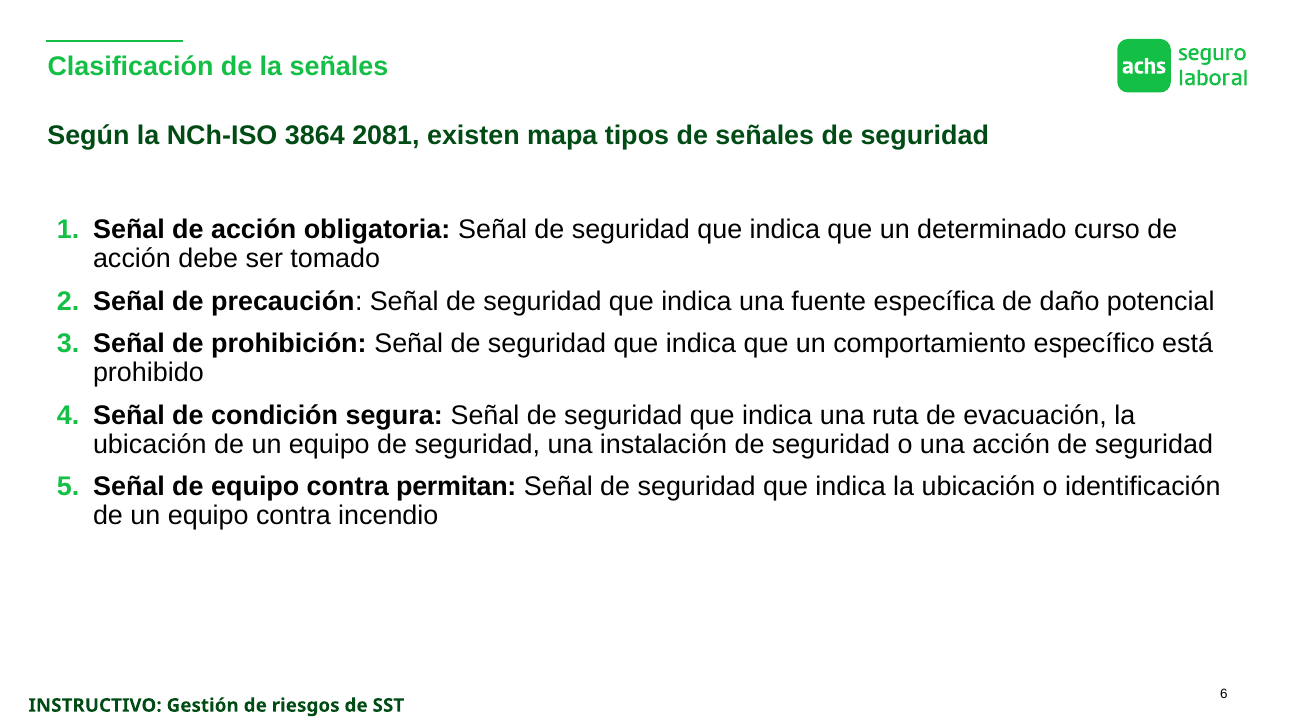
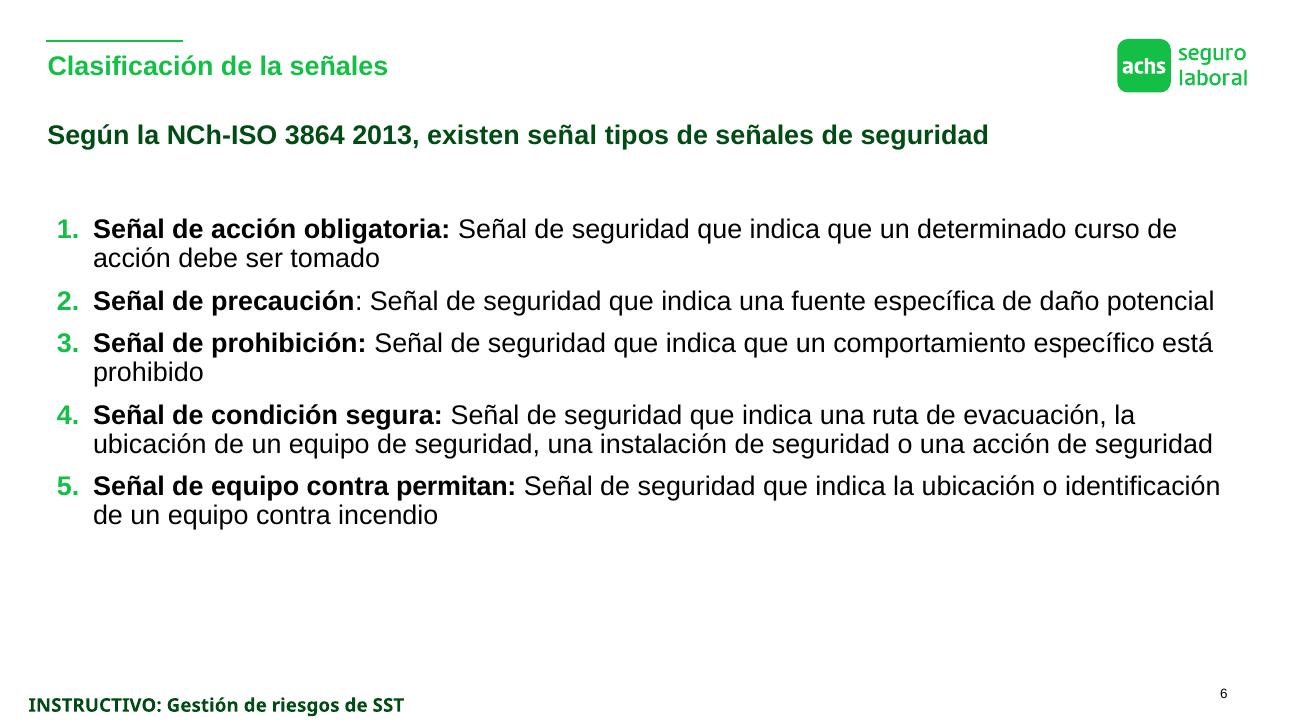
2081: 2081 -> 2013 (386, 136)
existen mapa: mapa -> señal (562, 136)
